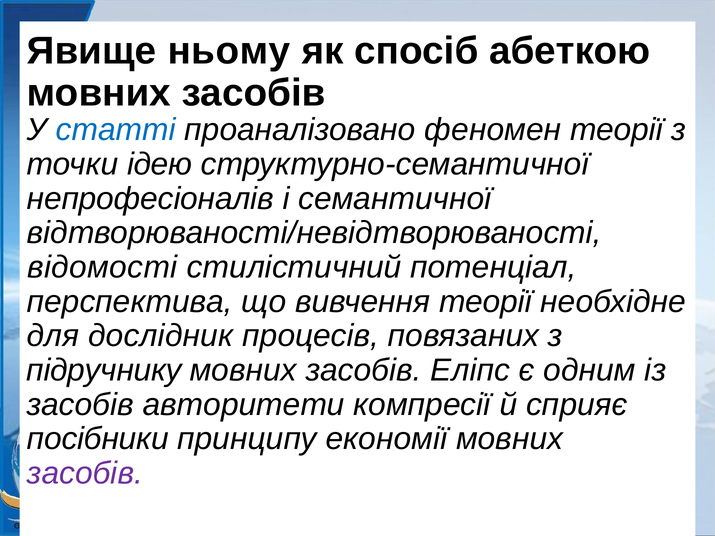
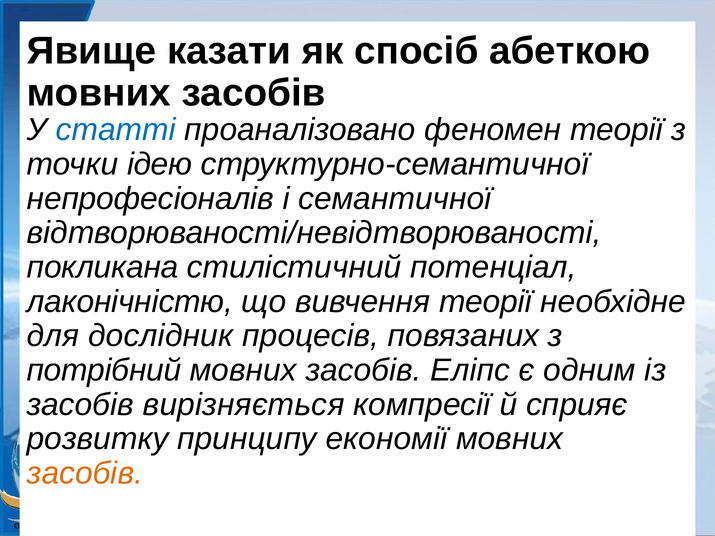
ньому: ньому -> казати (229, 51)
відомості: відомості -> покликана (103, 267)
перспектива: перспектива -> лаконічністю (130, 302)
підручнику: підручнику -> потрібний (104, 370)
авторитети: авторитети -> вирізняється (244, 405)
посібники: посібники -> розвитку (98, 439)
засобів colour: purple -> orange (85, 473)
